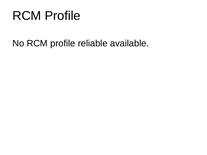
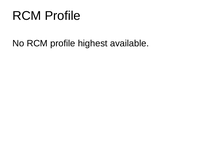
reliable: reliable -> highest (93, 43)
